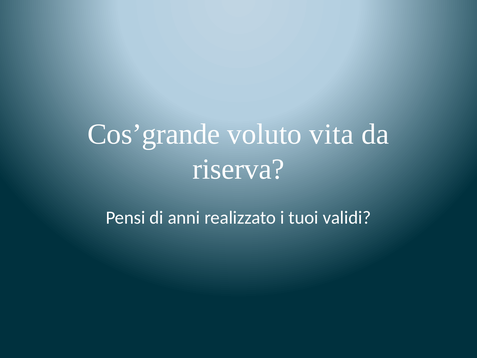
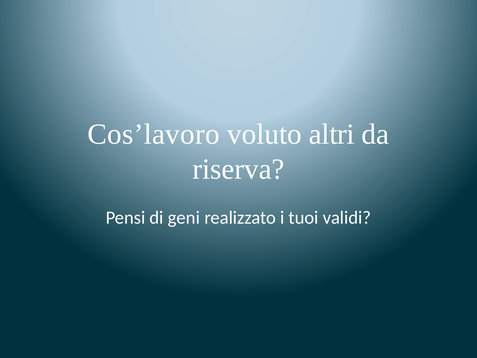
Cos’grande: Cos’grande -> Cos’lavoro (154, 134)
vita: vita -> altri (332, 134)
anni: anni -> geni (184, 218)
